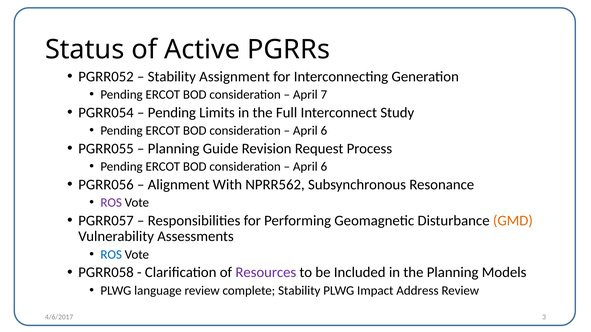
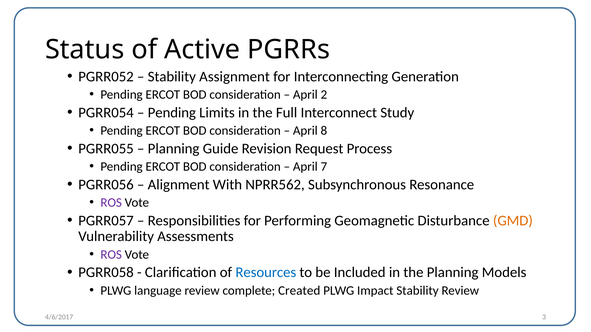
7: 7 -> 2 (324, 95)
6: 6 -> 8 (324, 131)
6: 6 -> 7 (324, 167)
ROS colour: blue -> purple (111, 255)
Resources colour: purple -> blue (266, 273)
complete Stability: Stability -> Created (299, 291)
Impact Address: Address -> Stability (417, 291)
